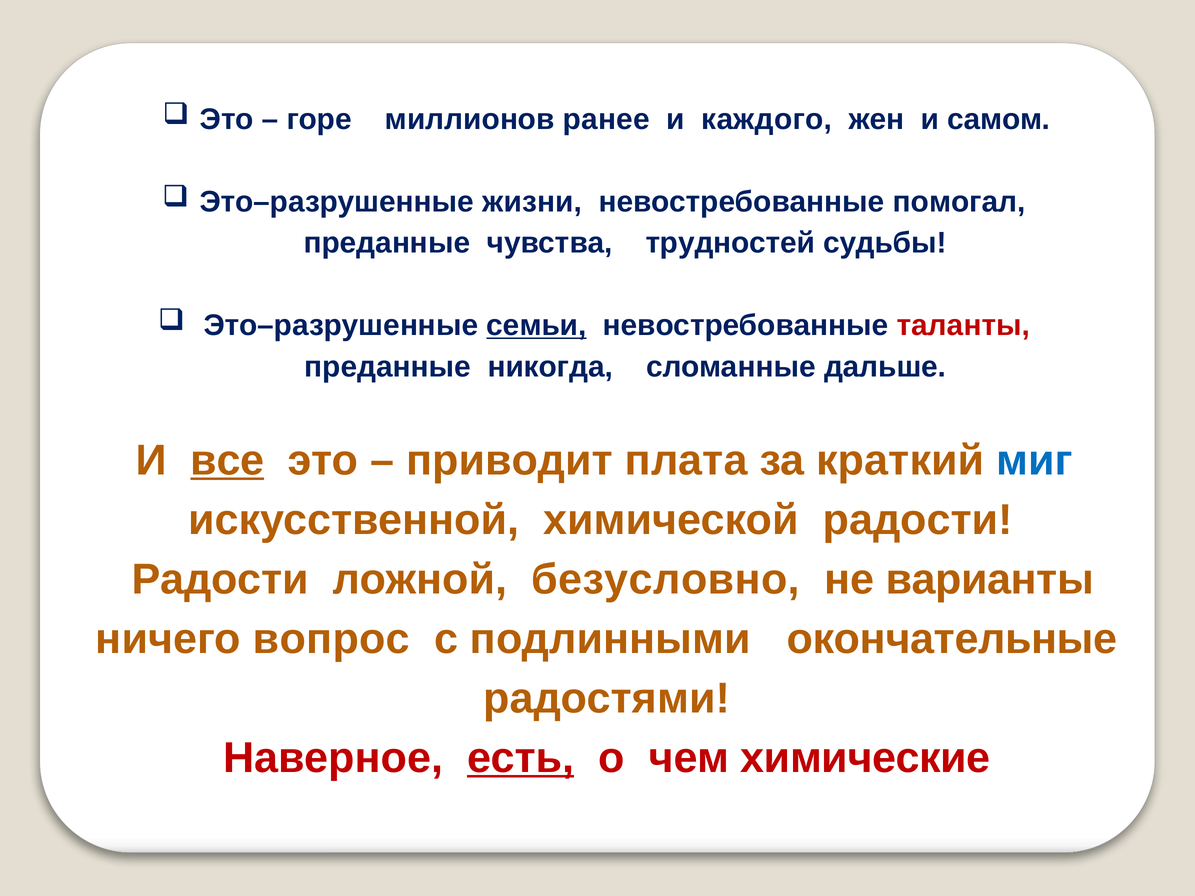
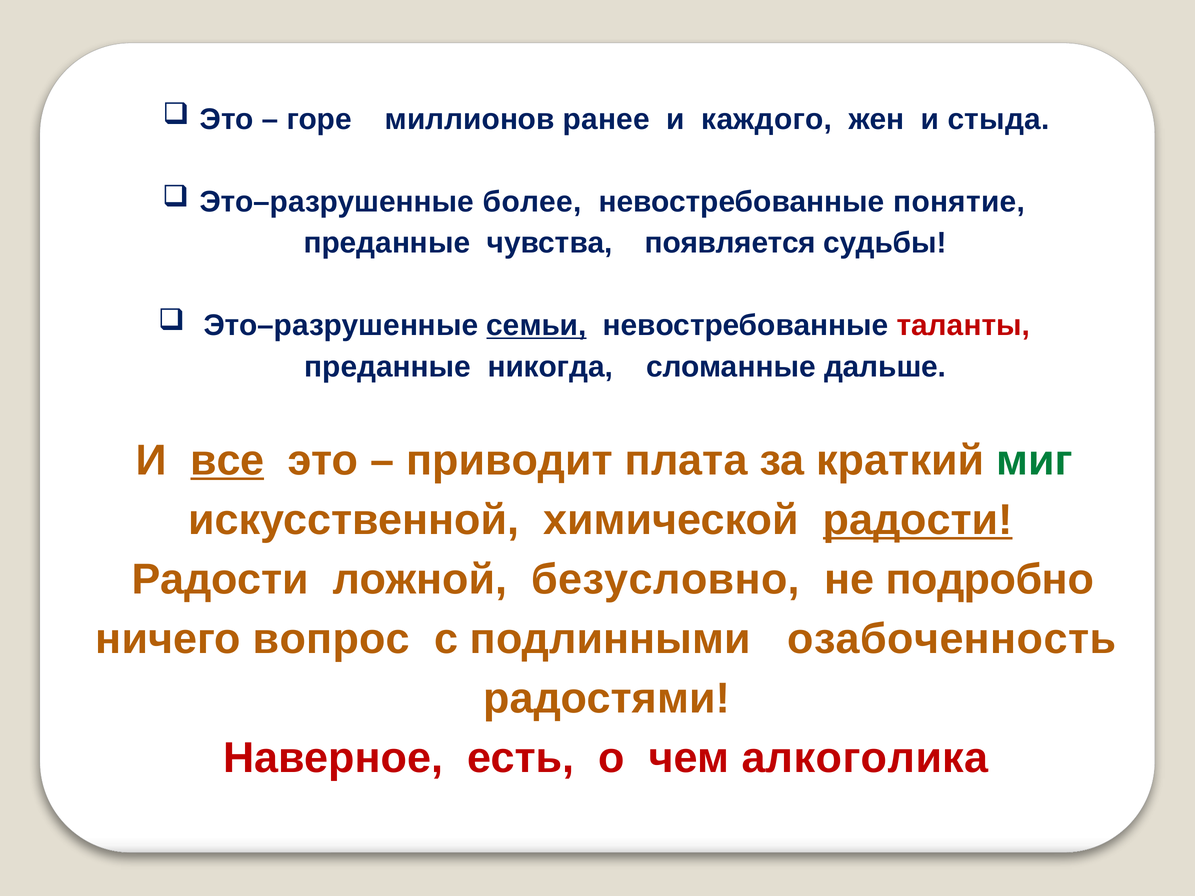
самом: самом -> стыда (999, 119)
жизни: жизни -> более (532, 202)
помогал: помогал -> понятие (959, 202)
трудностей: трудностей -> появляется (730, 243)
миг colour: blue -> green (1034, 460)
радости underline: none -> present (918, 520)
варианты: варианты -> подробно (990, 579)
окончательные: окончательные -> озабоченность (952, 639)
есть underline: present -> none (521, 758)
химические: химические -> алкоголика (865, 758)
